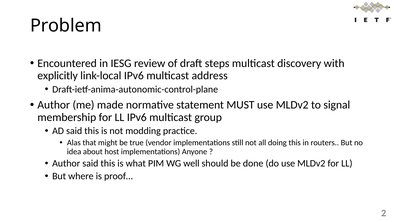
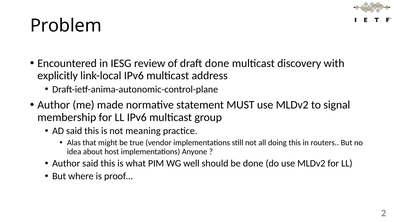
draft steps: steps -> done (217, 63)
modding: modding -> meaning (143, 131)
